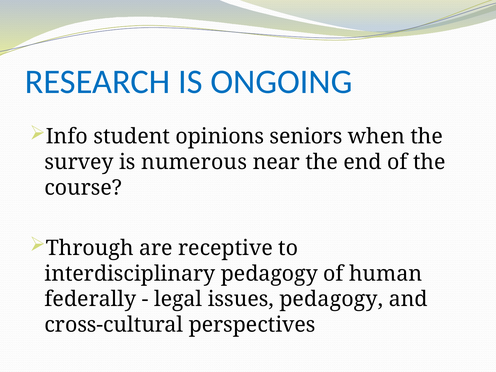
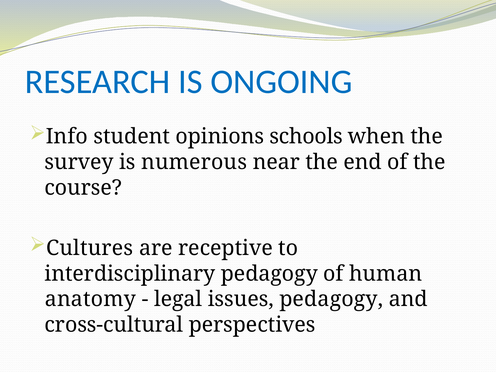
seniors: seniors -> schools (306, 137)
Through: Through -> Cultures (90, 248)
federally: federally -> anatomy (90, 299)
